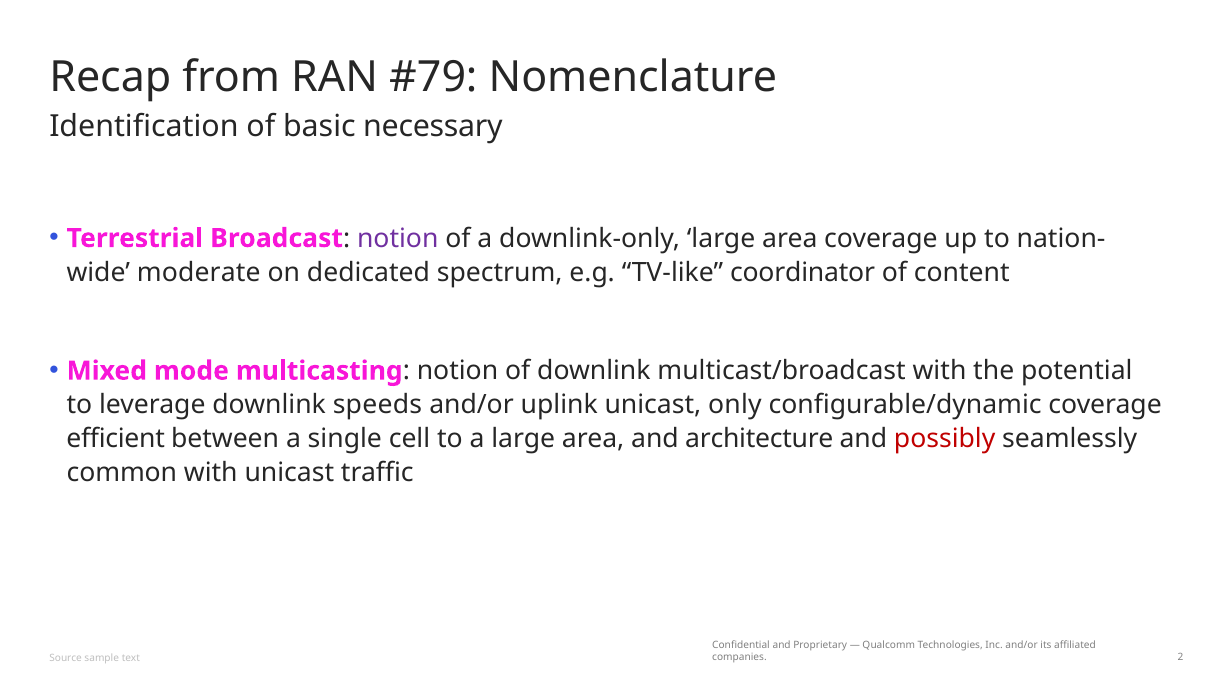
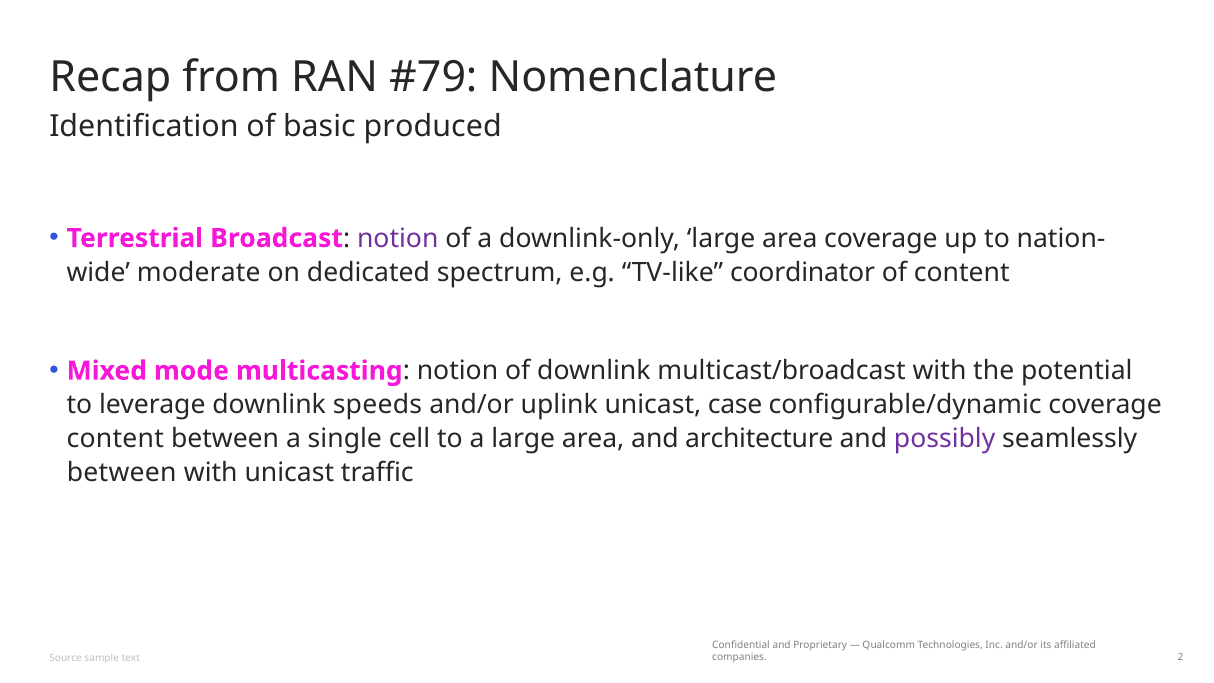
necessary: necessary -> produced (433, 127)
only: only -> case (735, 405)
efficient: efficient -> content (115, 439)
possibly colour: red -> purple (945, 439)
common: common -> between (122, 473)
